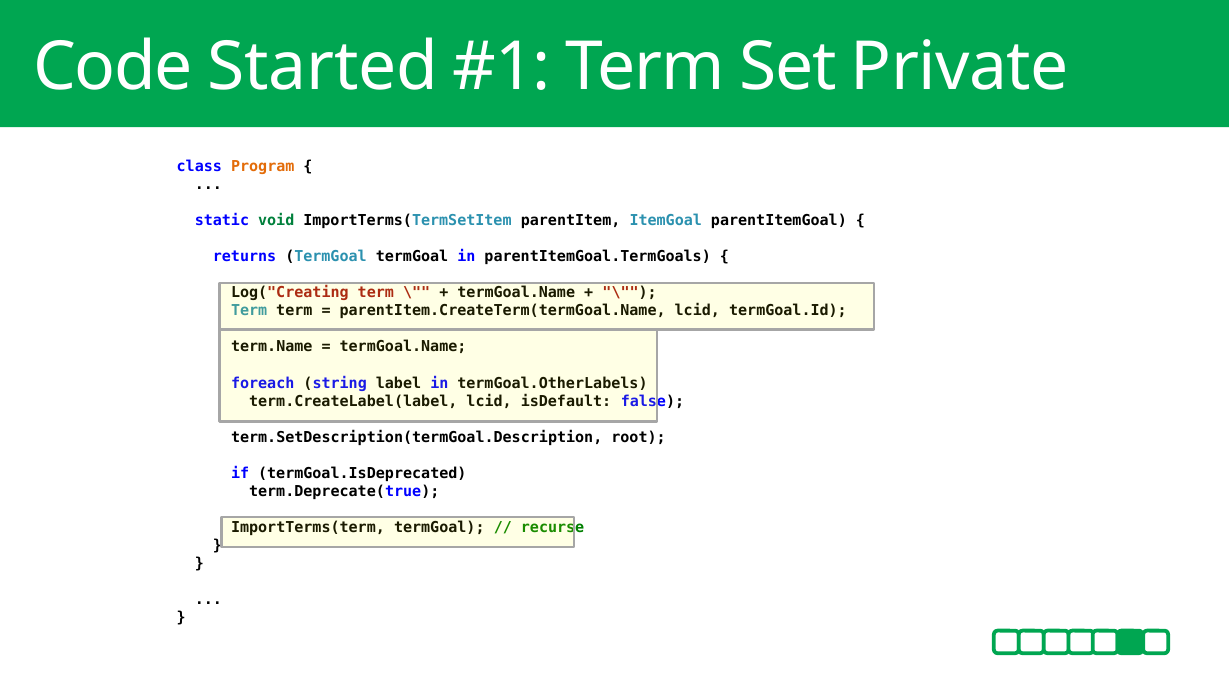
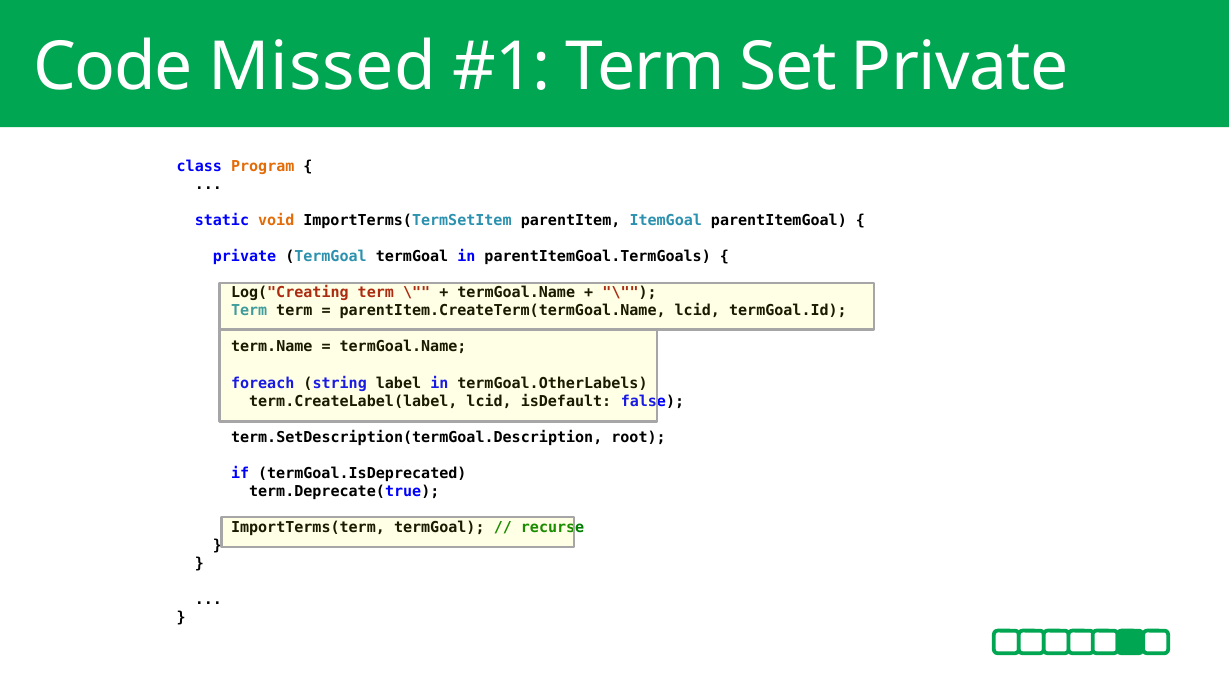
Started: Started -> Missed (322, 67)
void colour: green -> orange (276, 221)
returns: returns -> private (245, 257)
